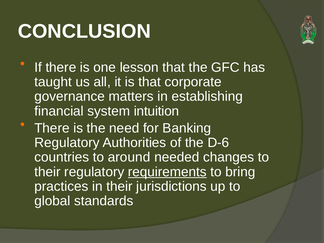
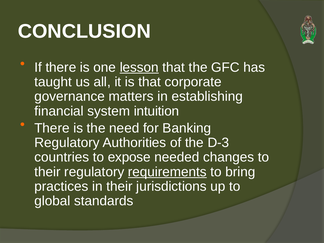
lesson underline: none -> present (139, 67)
D-6: D-6 -> D-3 (218, 143)
around: around -> expose (129, 157)
